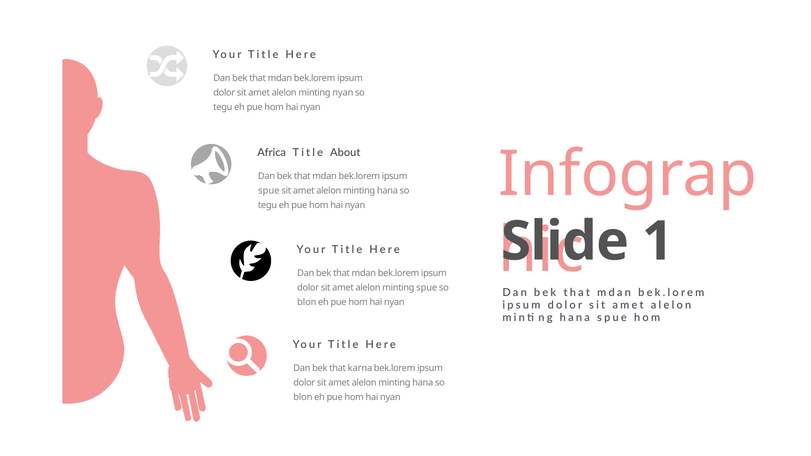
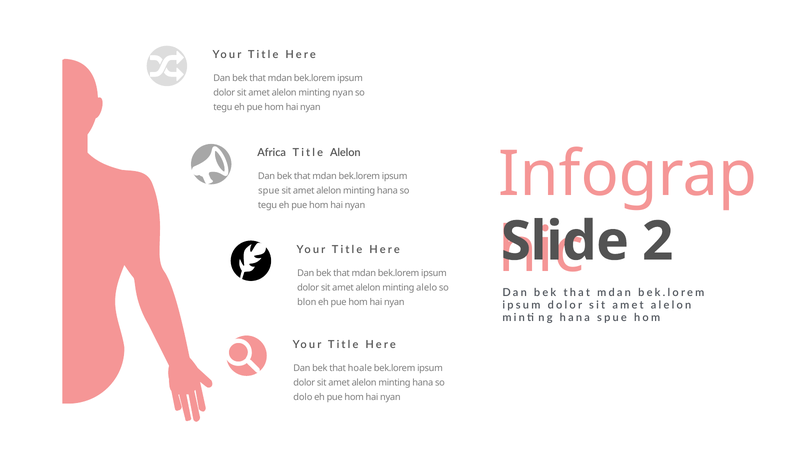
Title About: About -> Alelon (345, 153)
1: 1 -> 2 (658, 242)
minting spue: spue -> alelo (427, 288)
karna: karna -> hoale (360, 368)
blon: blon -> dolo (303, 397)
